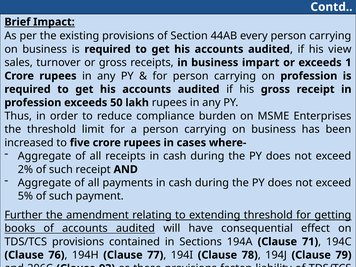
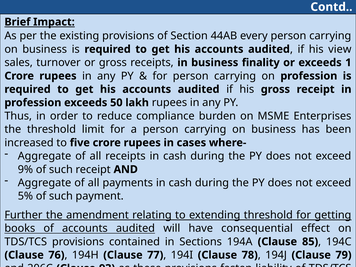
impart: impart -> finality (261, 63)
2%: 2% -> 9% (25, 169)
71: 71 -> 85 (310, 242)
